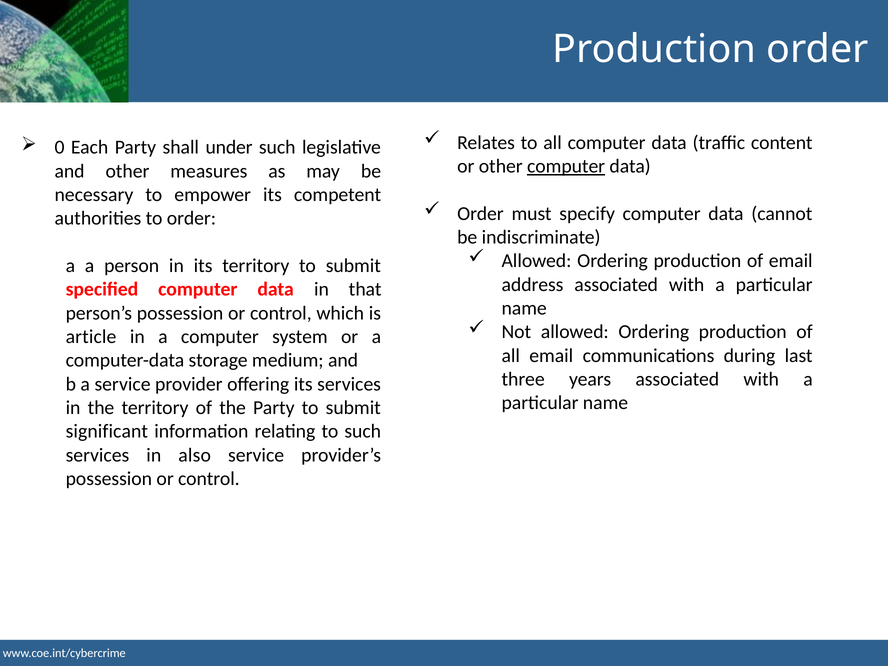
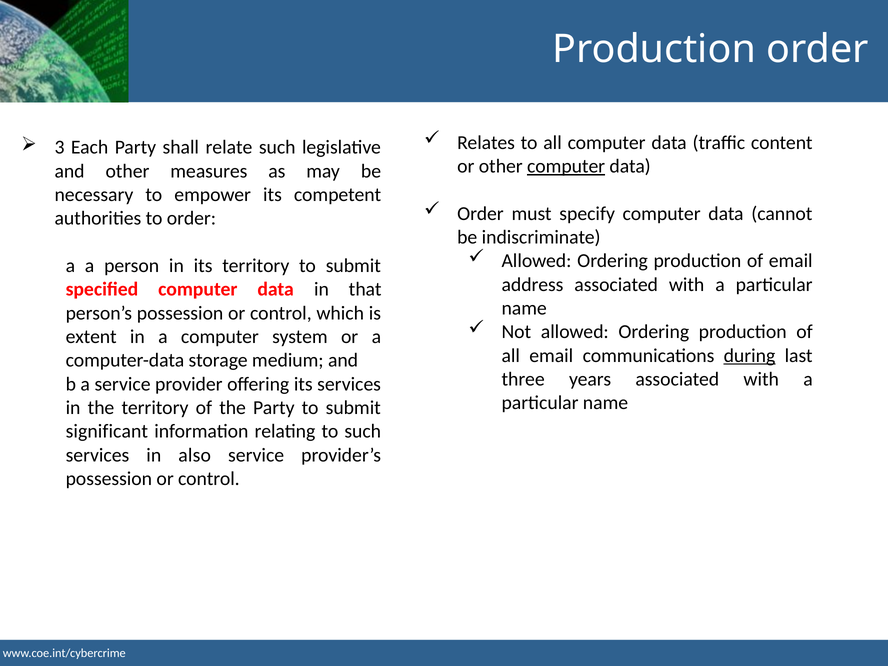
0: 0 -> 3 (60, 147)
under: under -> relate (229, 147)
article: article -> extent (91, 337)
during underline: none -> present (749, 356)
